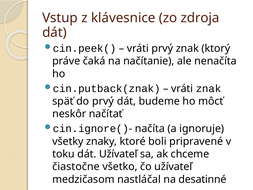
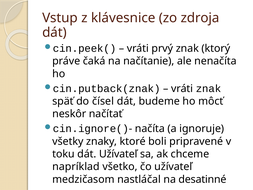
do prvý: prvý -> čísel (103, 101)
čiastočne: čiastočne -> napríklad (76, 166)
